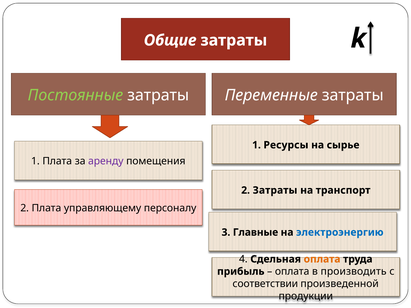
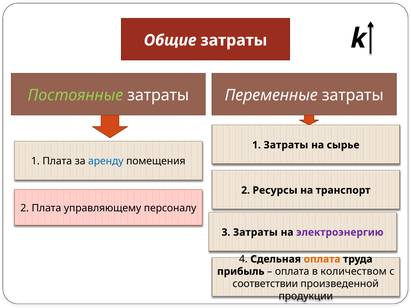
1 Ресурсы: Ресурсы -> Затраты (286, 145)
аренду colour: purple -> blue (106, 161)
2 Затраты: Затраты -> Ресурсы (275, 190)
3 Главные: Главные -> Затраты (255, 232)
электроэнергию colour: blue -> purple (340, 232)
производить: производить -> количеством (354, 272)
